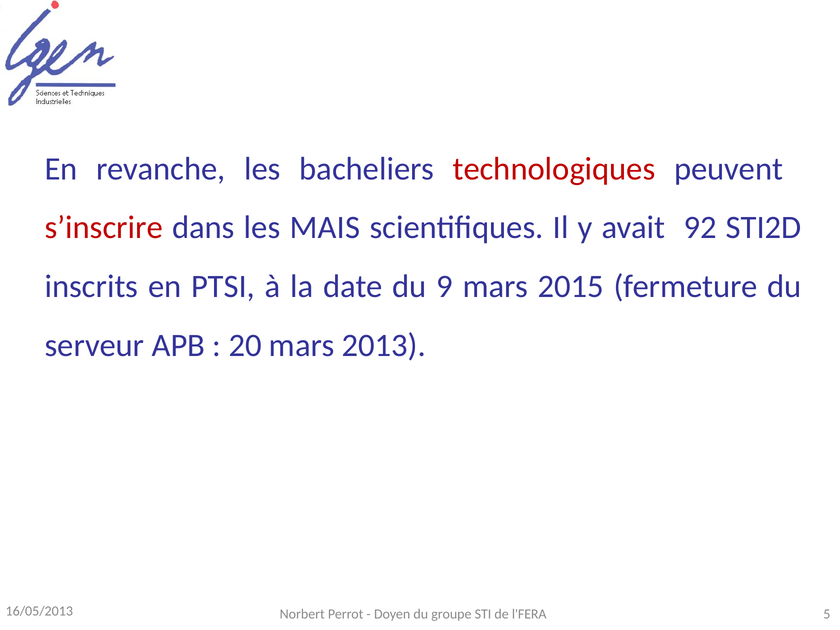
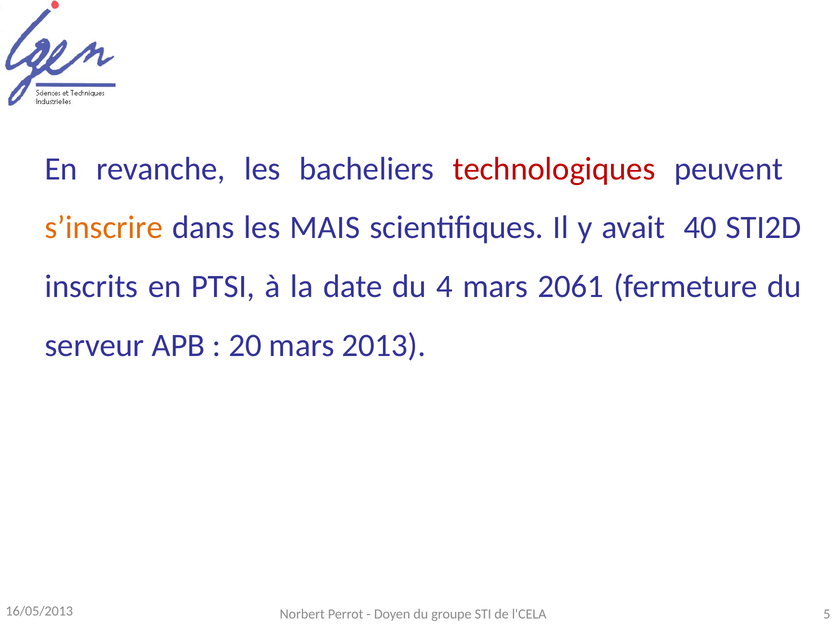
s’inscrire colour: red -> orange (104, 228)
92: 92 -> 40 (700, 228)
9: 9 -> 4 (444, 286)
2015: 2015 -> 2061 (571, 286)
l'FERA: l'FERA -> l'CELA (529, 614)
